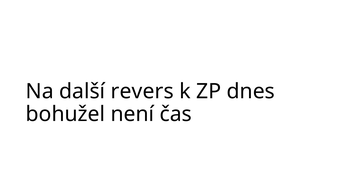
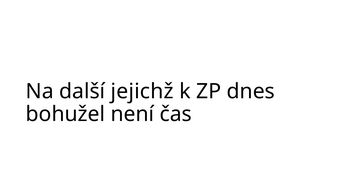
revers: revers -> jejichž (142, 91)
